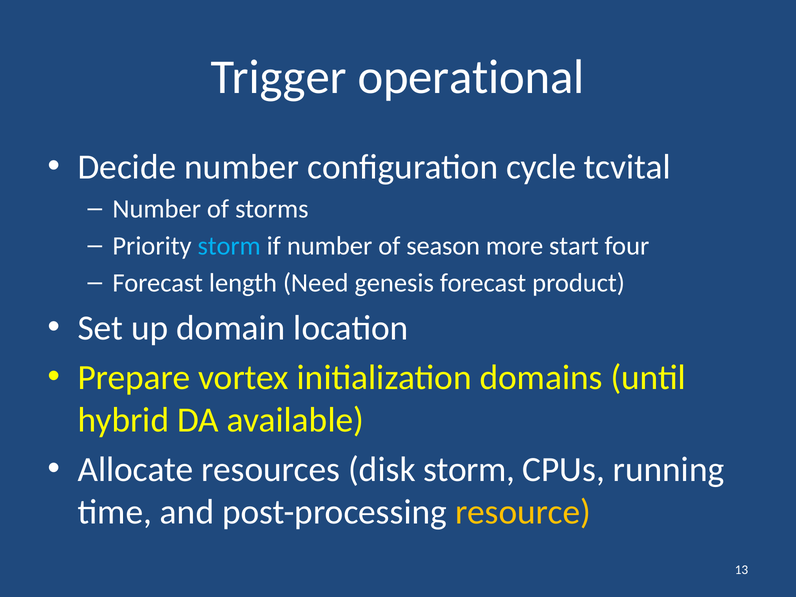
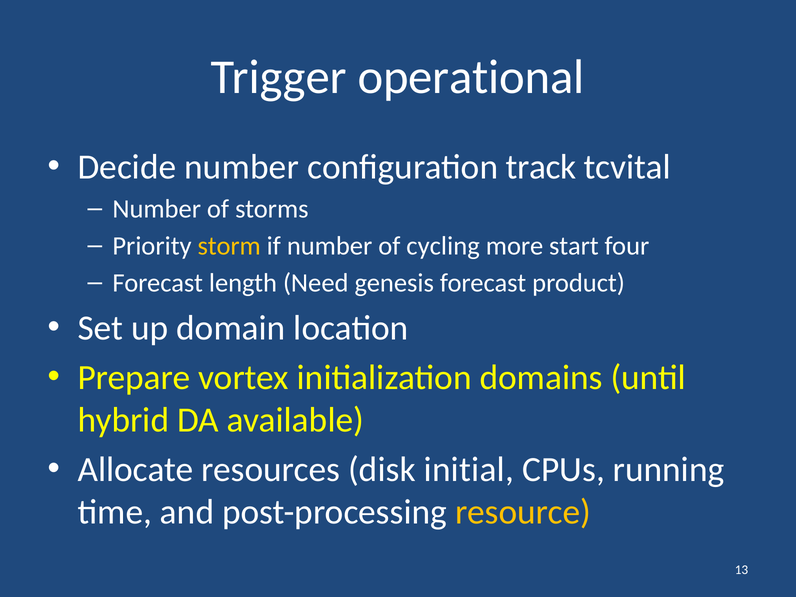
cycle: cycle -> track (541, 167)
storm colour: light blue -> yellow (229, 246)
season: season -> cycling (443, 246)
disk storm: storm -> initial (469, 469)
